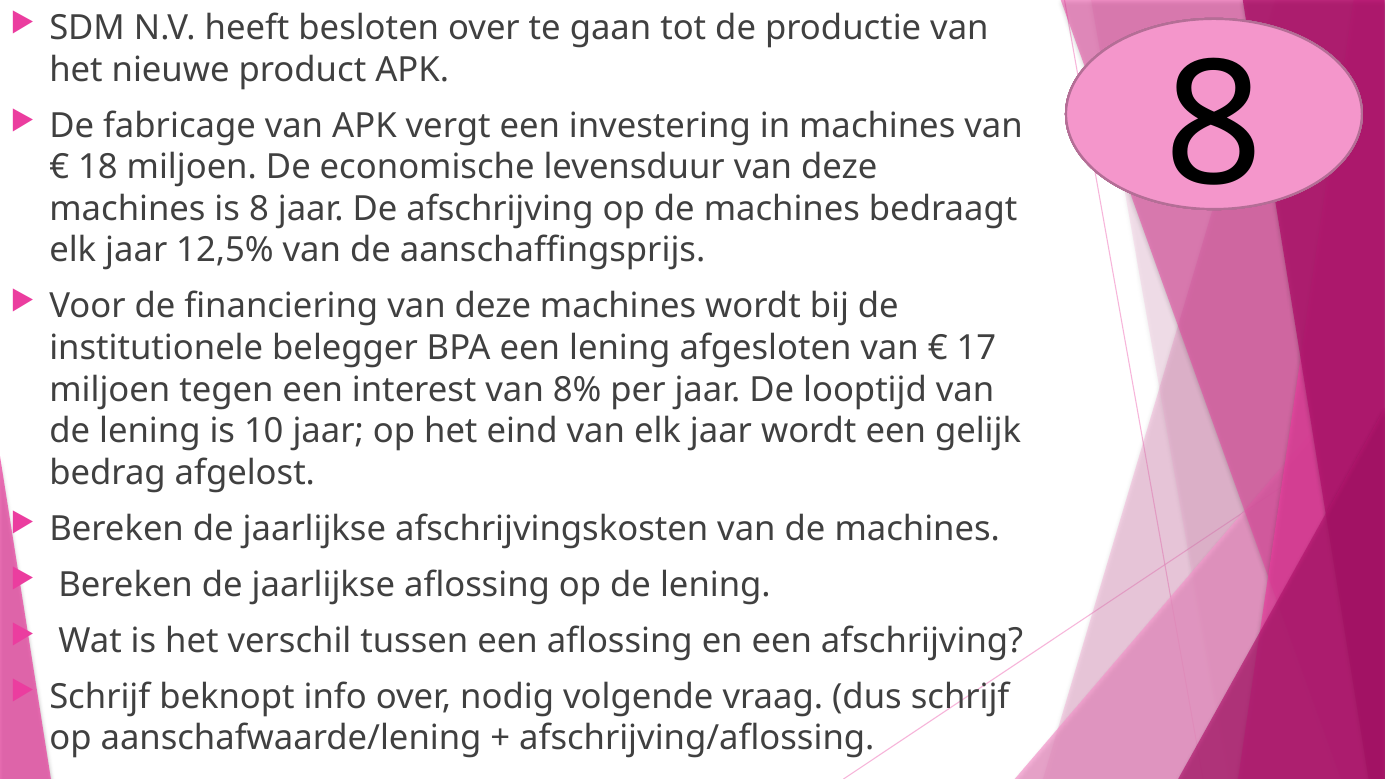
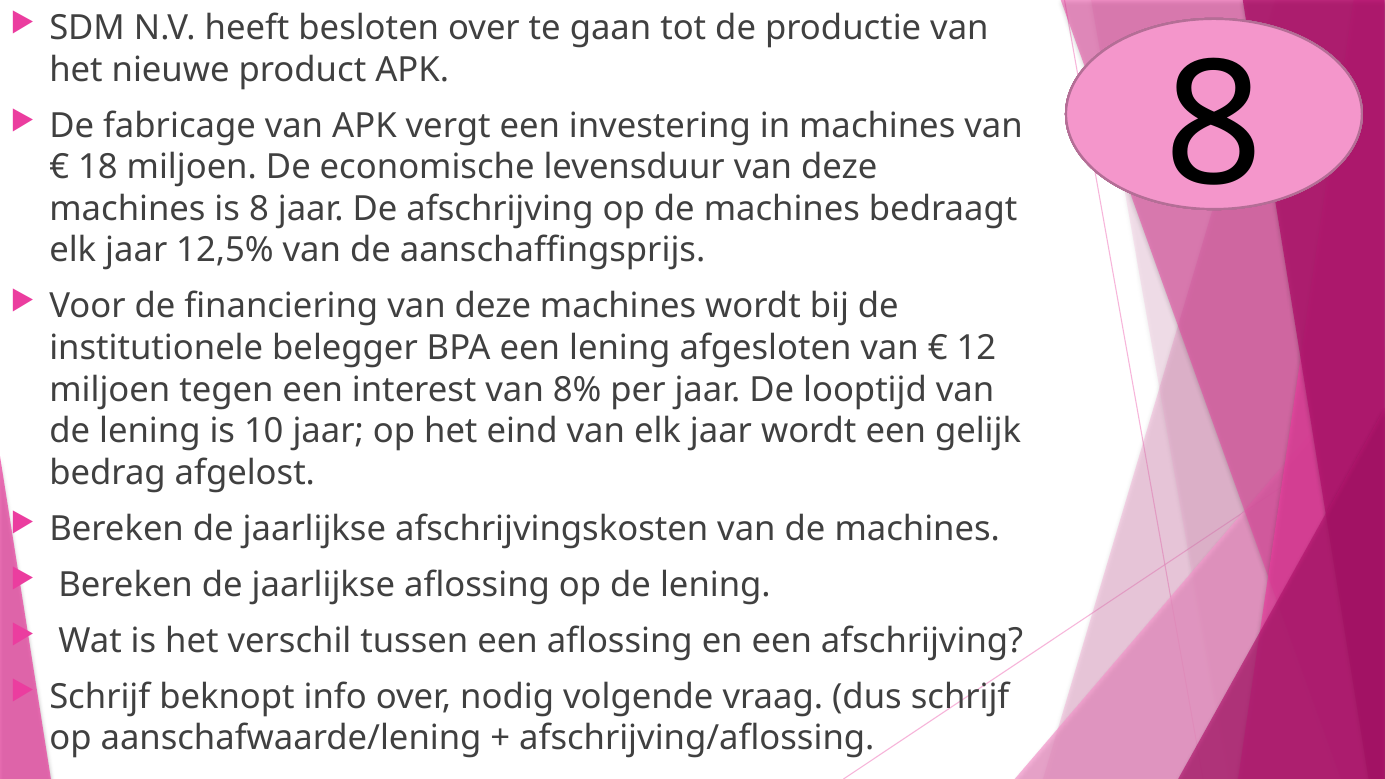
17: 17 -> 12 (976, 348)
